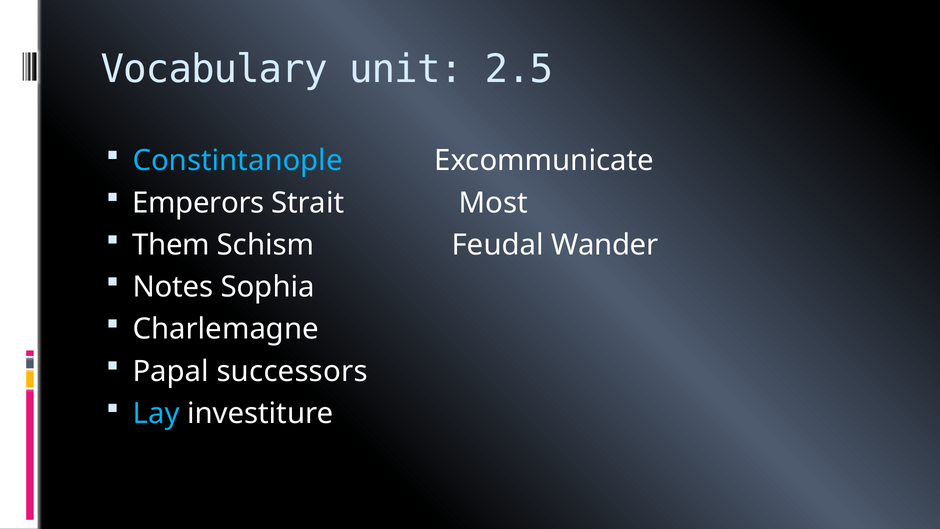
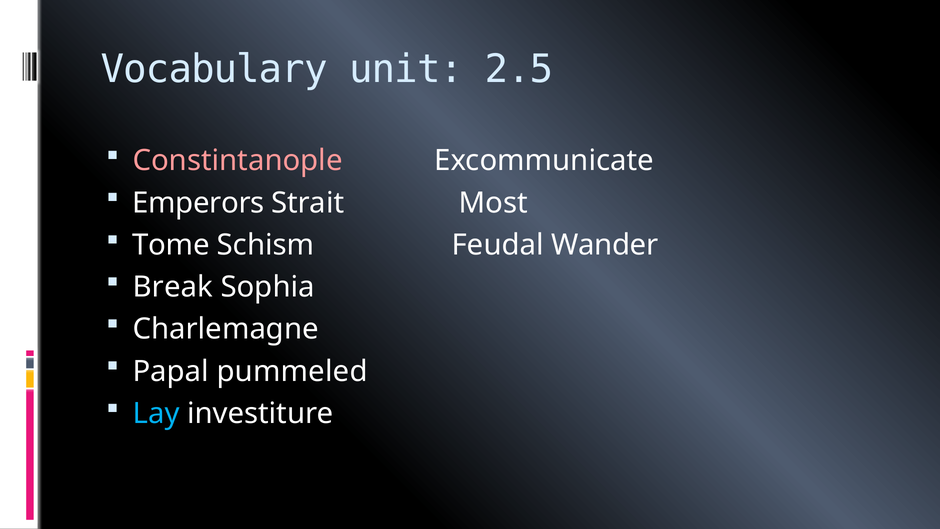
Constintanople colour: light blue -> pink (238, 161)
Them: Them -> Tome (171, 245)
Notes: Notes -> Break (173, 287)
successors: successors -> pummeled (292, 371)
